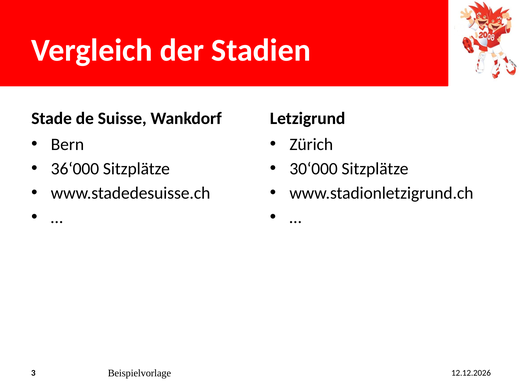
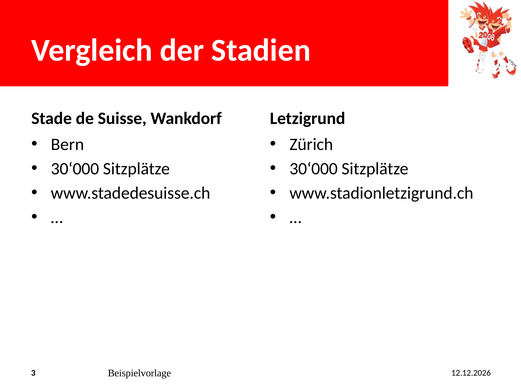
36‘000: 36‘000 -> 30‘000 (75, 169)
